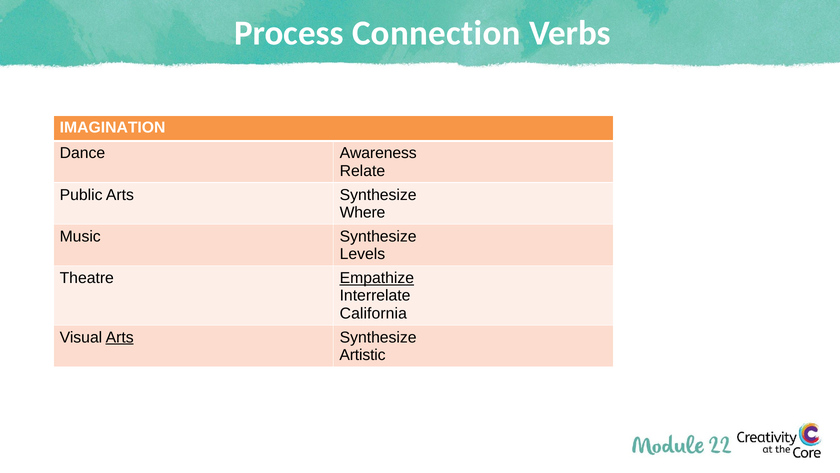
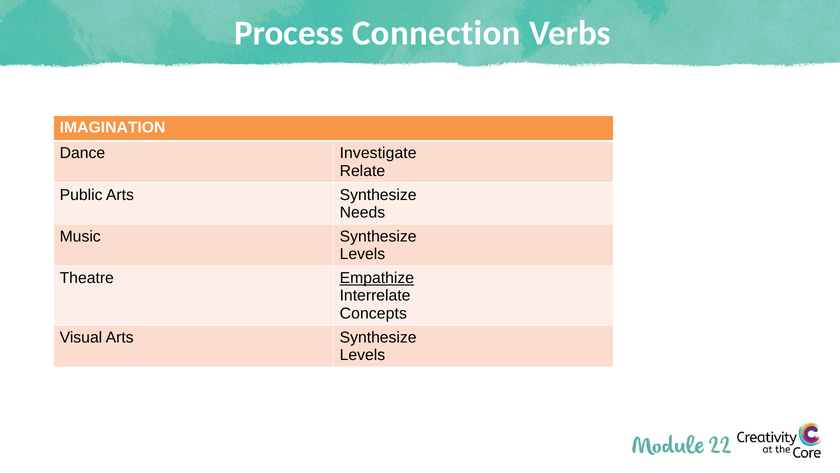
Awareness: Awareness -> Investigate (378, 153)
Where: Where -> Needs (362, 212)
California: California -> Concepts (373, 313)
Arts underline: present -> none (120, 337)
Artistic: Artistic -> Levels (362, 355)
